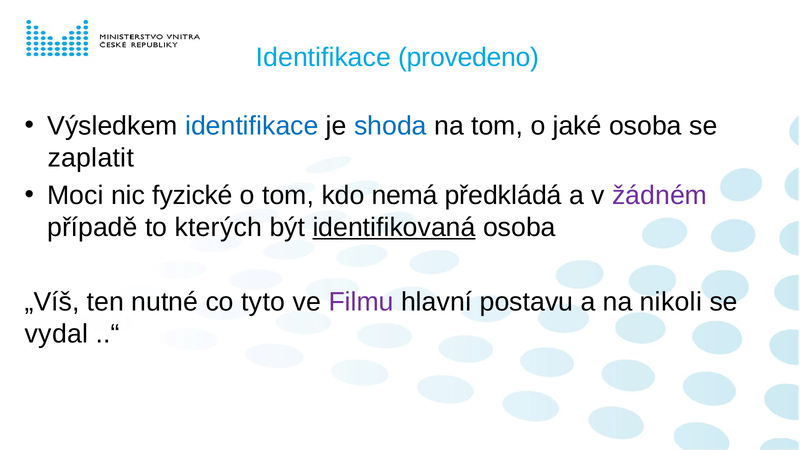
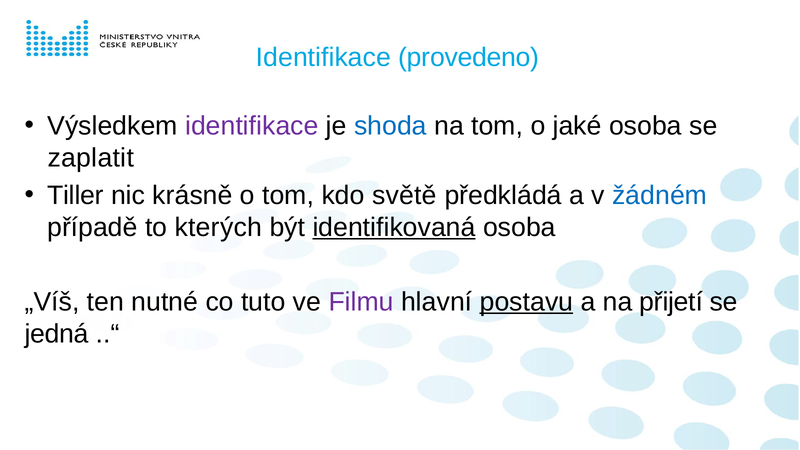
identifikace colour: blue -> purple (252, 126)
Moci: Moci -> Tiller (76, 195)
fyzické: fyzické -> krásně (193, 195)
nemá: nemá -> světě (404, 195)
žádném colour: purple -> blue (660, 195)
tyto: tyto -> tuto (263, 302)
postavu underline: none -> present (526, 302)
nikoli: nikoli -> přijetí (671, 302)
vydal: vydal -> jedná (57, 334)
